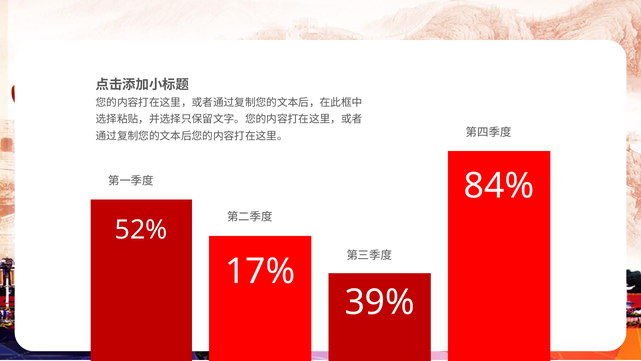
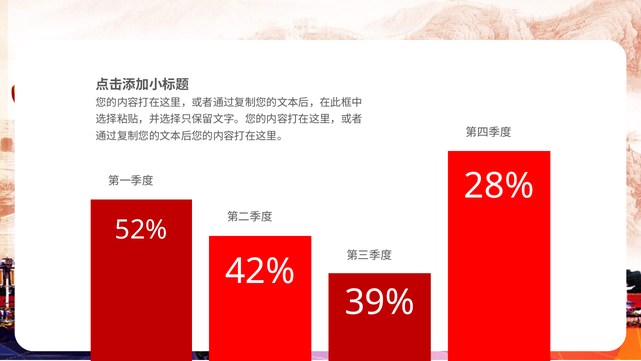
84%: 84% -> 28% (499, 186)
17%: 17% -> 42% (260, 271)
